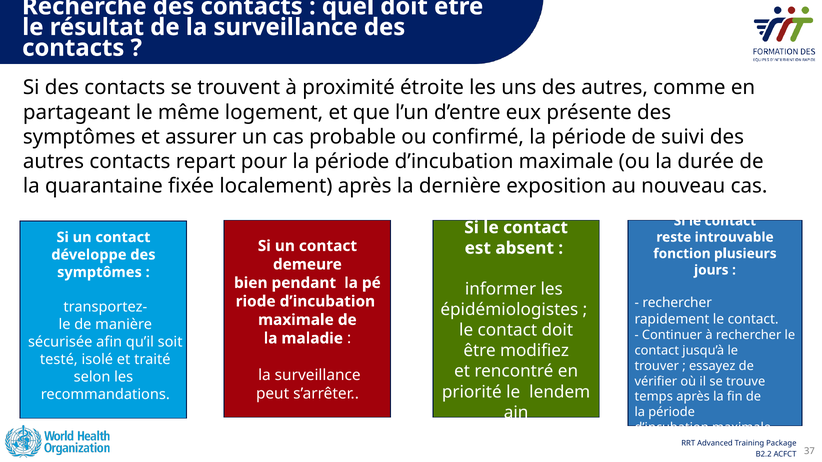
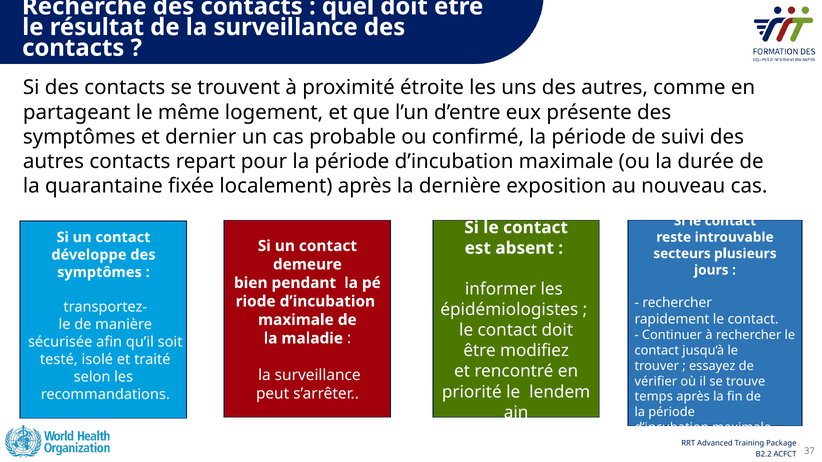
assurer: assurer -> dernier (201, 137)
fonction: fonction -> secteurs (682, 254)
